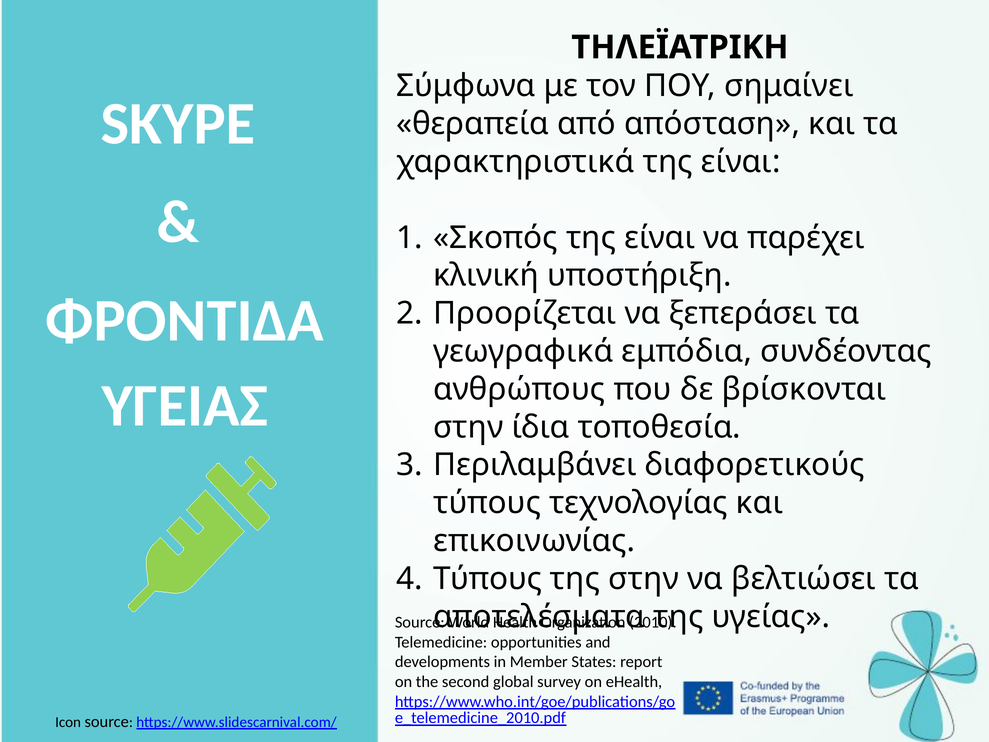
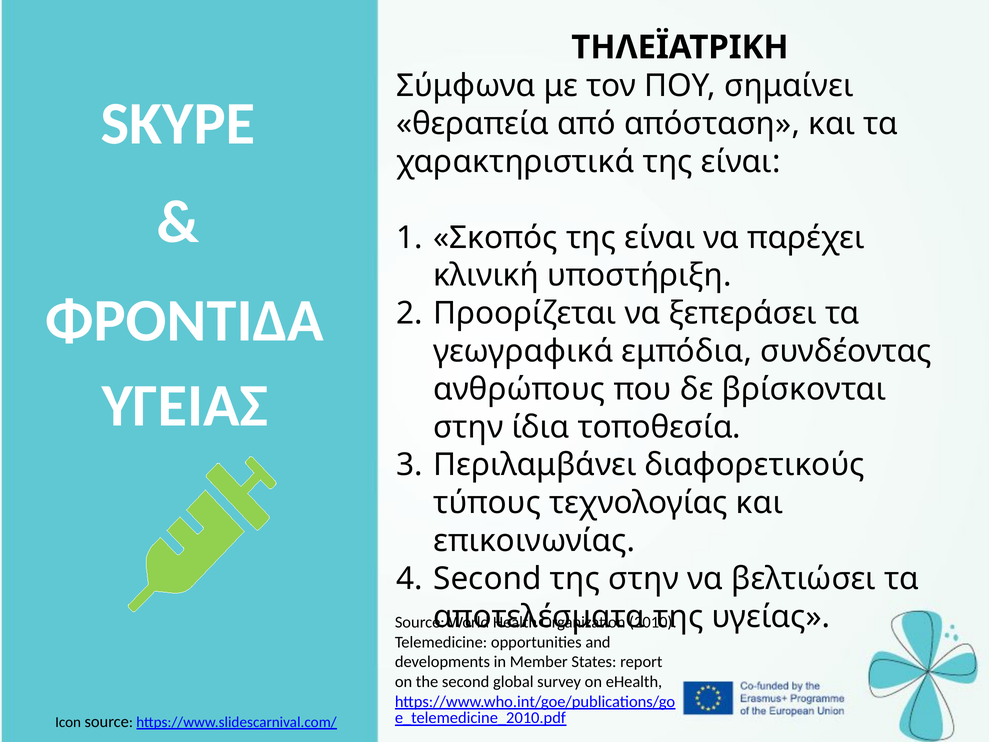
Τύπους: Τύπους -> Second (487, 579)
